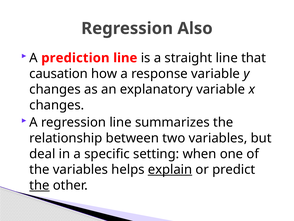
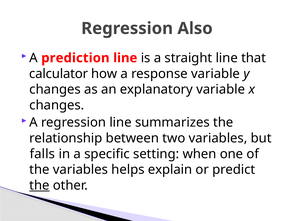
causation: causation -> calculator (59, 74)
deal: deal -> falls (42, 154)
explain underline: present -> none (170, 169)
